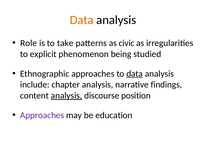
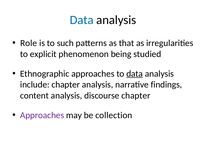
Data colour: orange -> blue (82, 20)
take: take -> such (65, 43)
civic: civic -> that (127, 43)
analysis underline: present -> none (66, 96)
discourse position: position -> chapter (136, 96)
education: education -> collection (114, 116)
